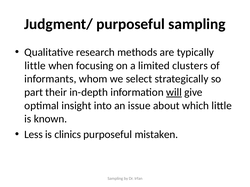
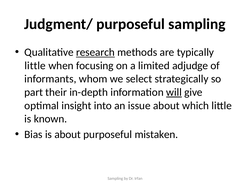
research underline: none -> present (95, 52)
clusters: clusters -> adjudge (190, 66)
Less: Less -> Bias (33, 135)
is clinics: clinics -> about (68, 135)
